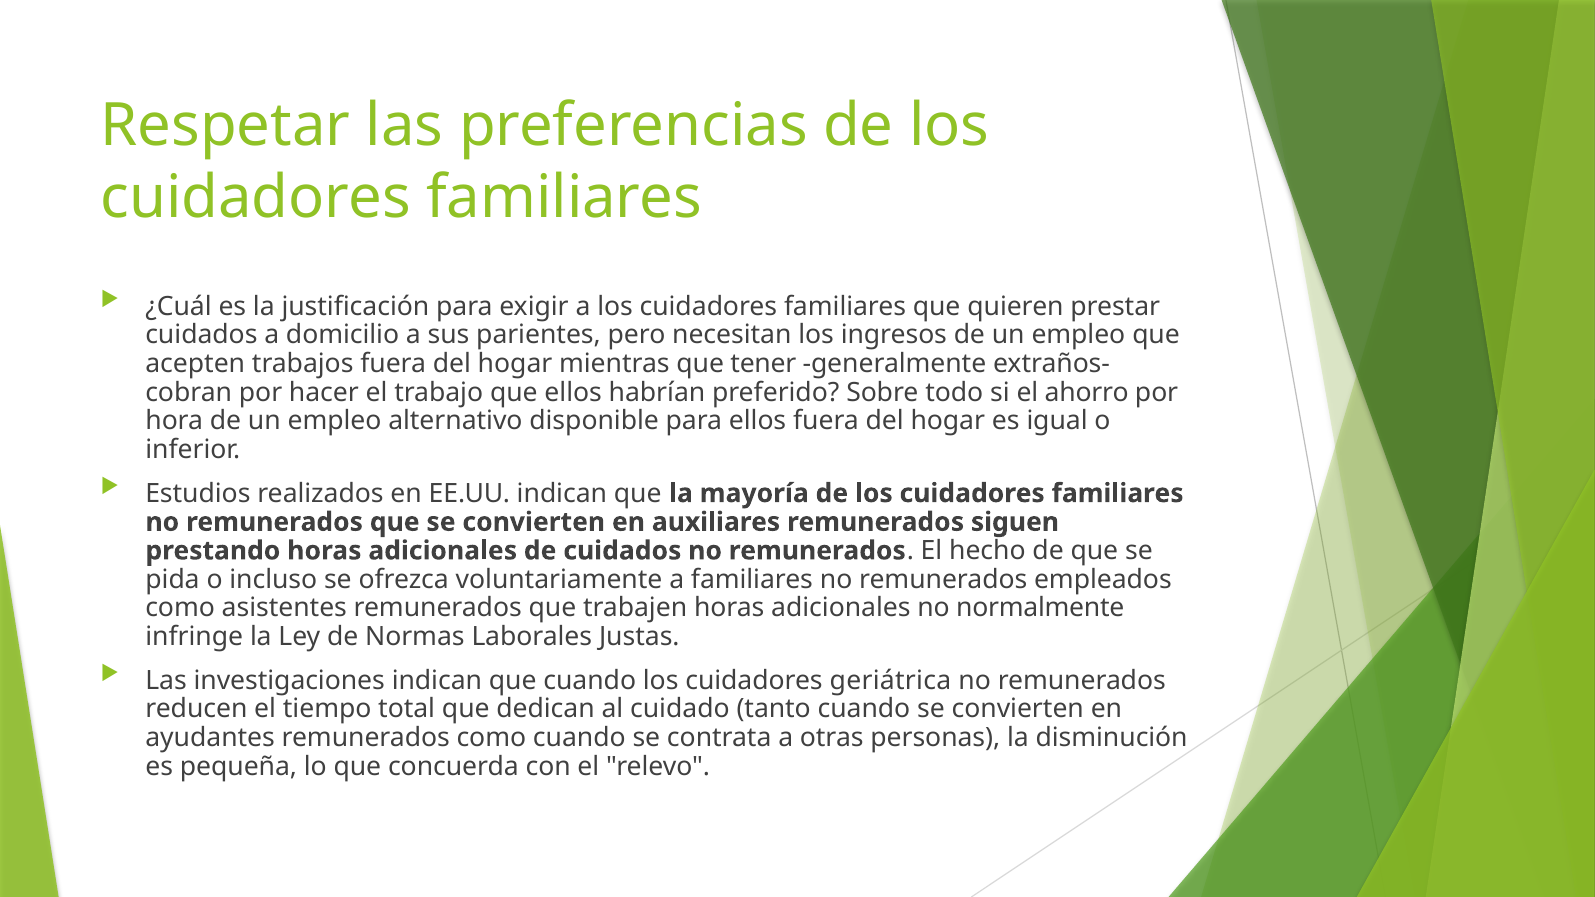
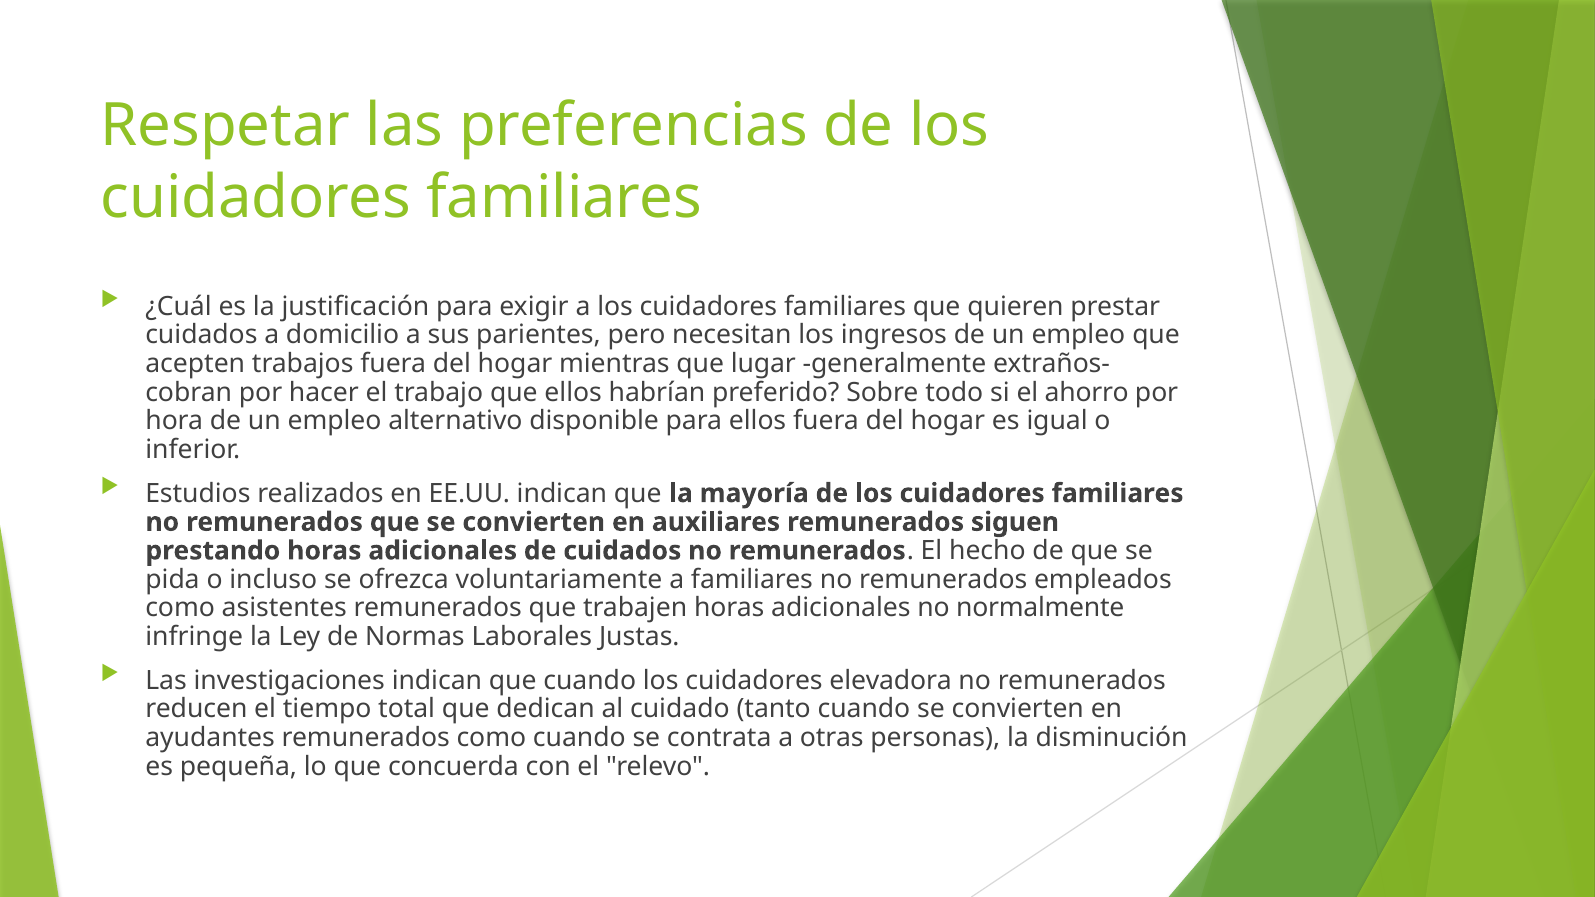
tener: tener -> lugar (763, 364)
geriátrica: geriátrica -> elevadora (891, 680)
